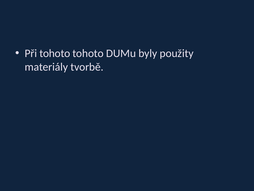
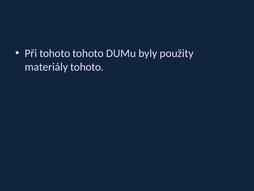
materiály tvorbě: tvorbě -> tohoto (87, 67)
